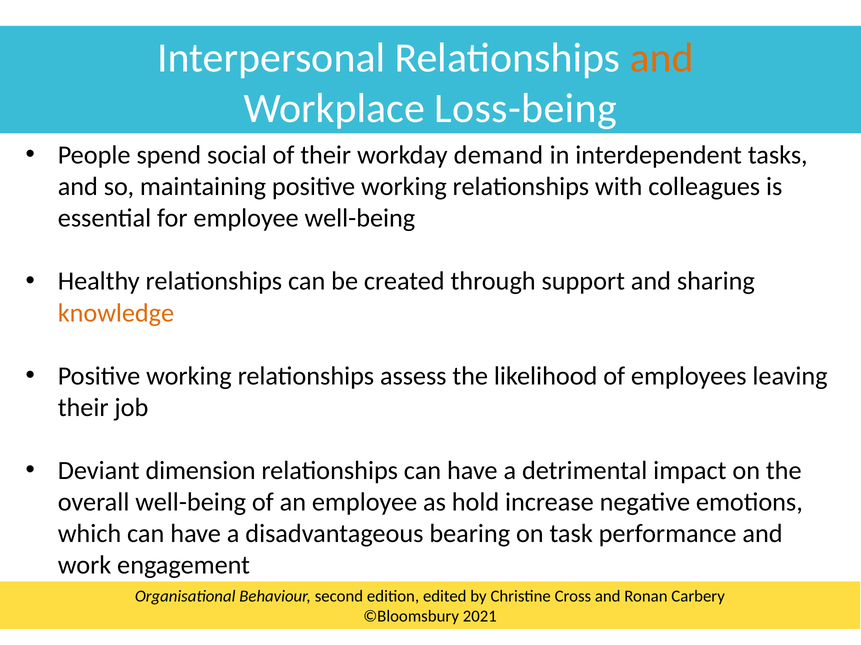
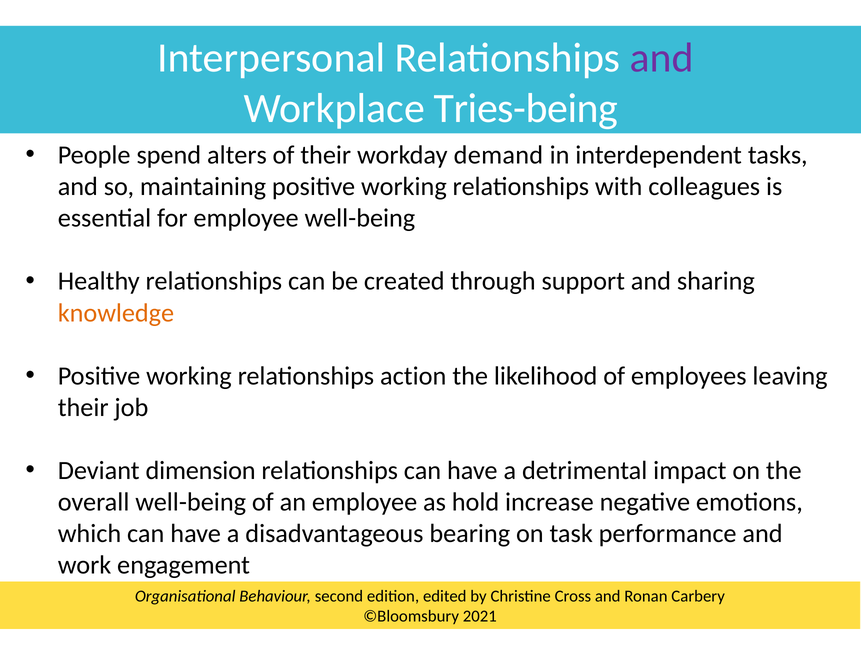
and colour: orange -> purple (662, 58)
Loss-being: Loss-being -> Tries-being (526, 108)
social: social -> alters (237, 155)
assess: assess -> action (413, 376)
